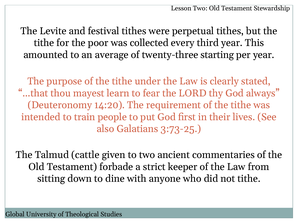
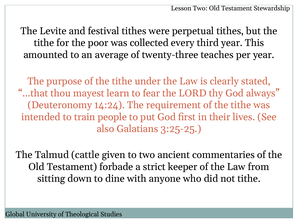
starting: starting -> teaches (217, 55)
14:20: 14:20 -> 14:24 (110, 105)
3:73-25: 3:73-25 -> 3:25-25 (181, 129)
